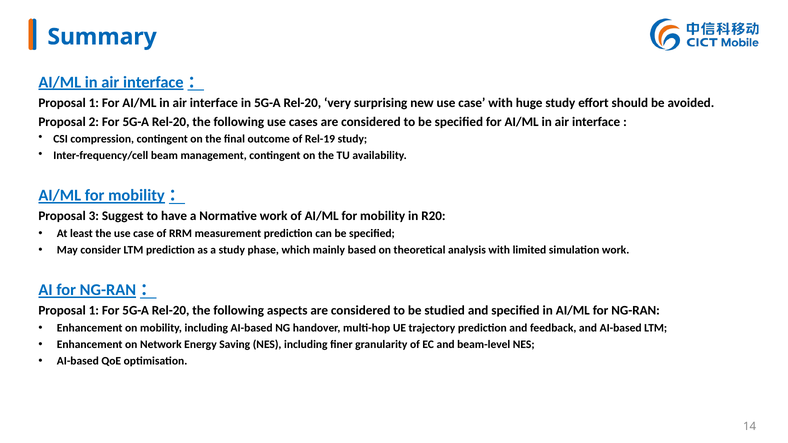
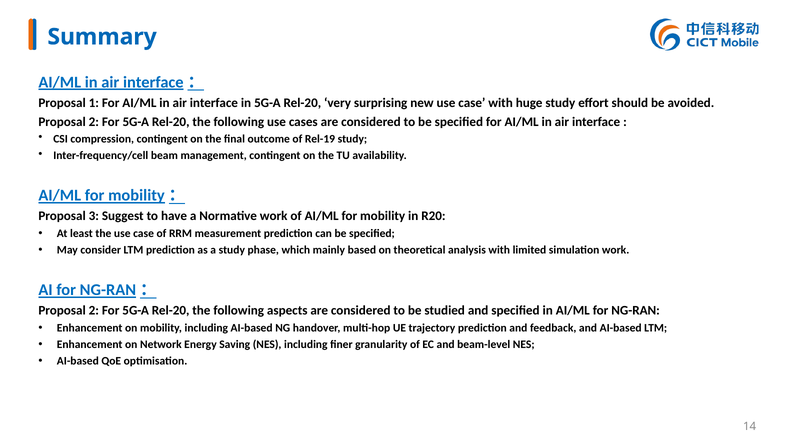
1: 1 -> 2 (94, 311)
